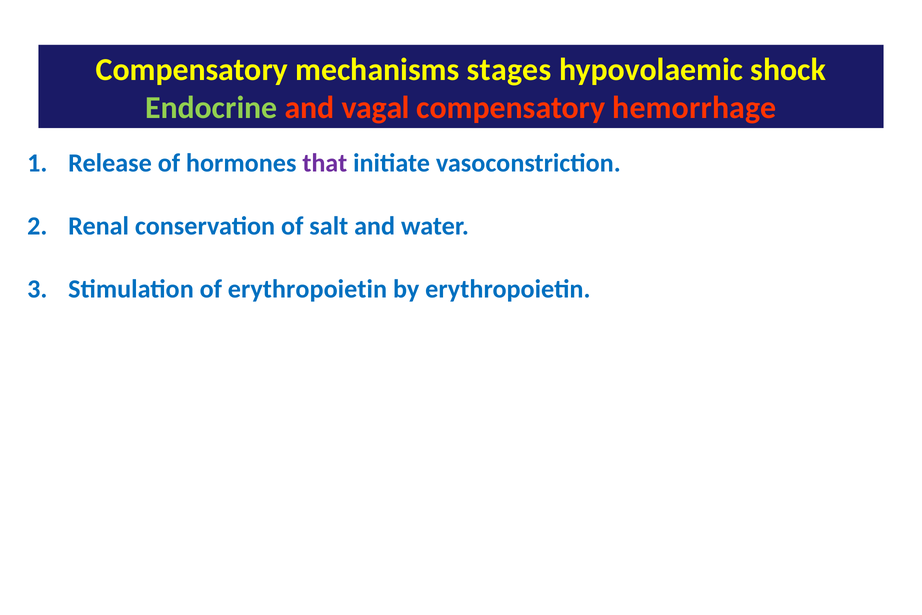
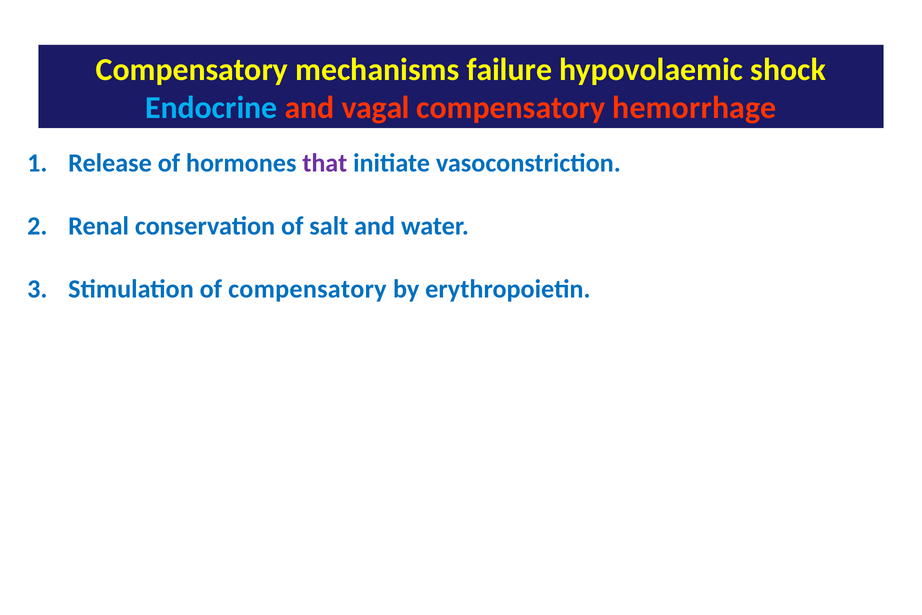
stages: stages -> failure (509, 69)
Endocrine colour: light green -> light blue (211, 108)
of erythropoietin: erythropoietin -> compensatory (307, 289)
